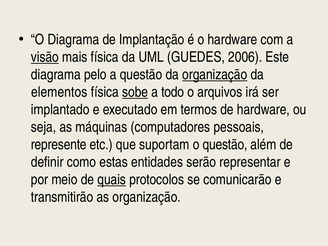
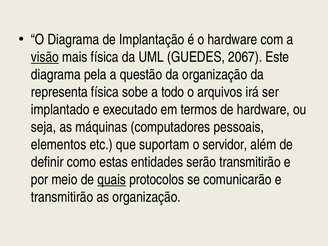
2006: 2006 -> 2067 (245, 57)
pelo: pelo -> pela (95, 75)
organização underline: present -> none (215, 75)
elementos: elementos -> representa (59, 92)
sobe underline: present -> none (135, 92)
represente: represente -> elementos (59, 145)
o questão: questão -> servidor (225, 145)
serão representar: representar -> transmitirão (250, 162)
